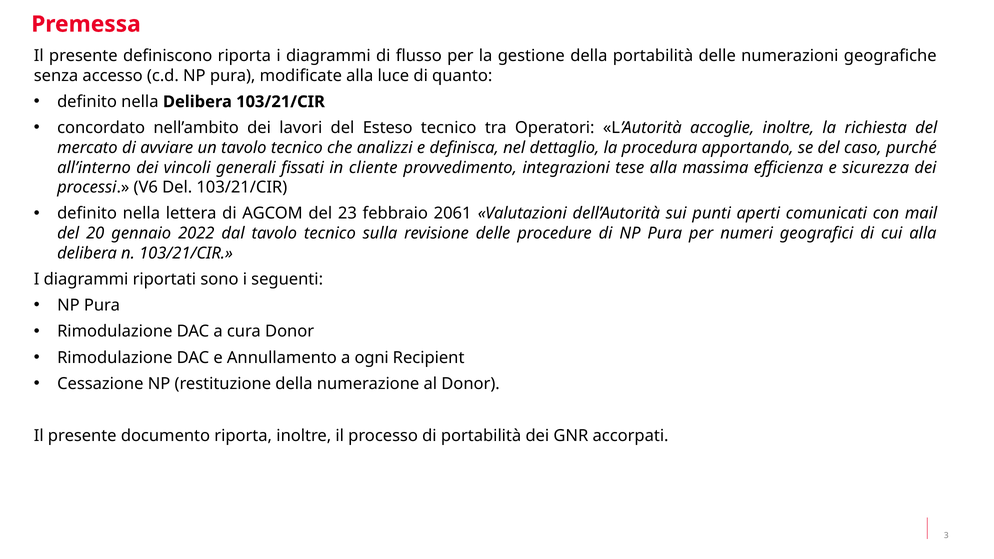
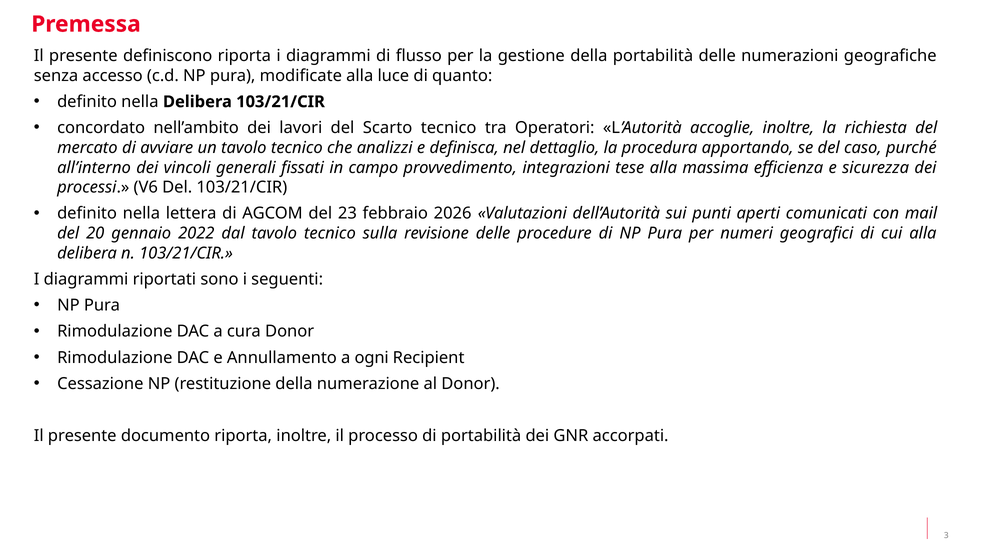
Esteso: Esteso -> Scarto (388, 128)
cliente: cliente -> campo (373, 168)
2061: 2061 -> 2026 (453, 214)
